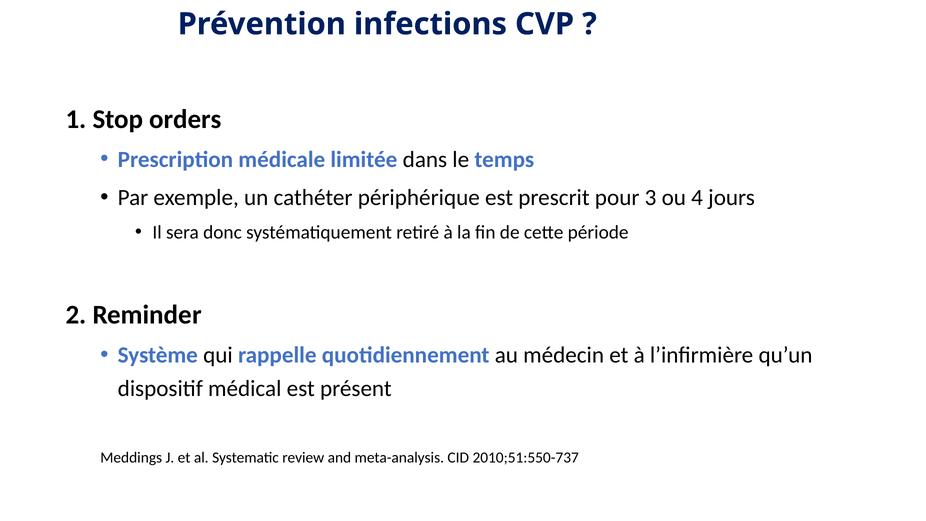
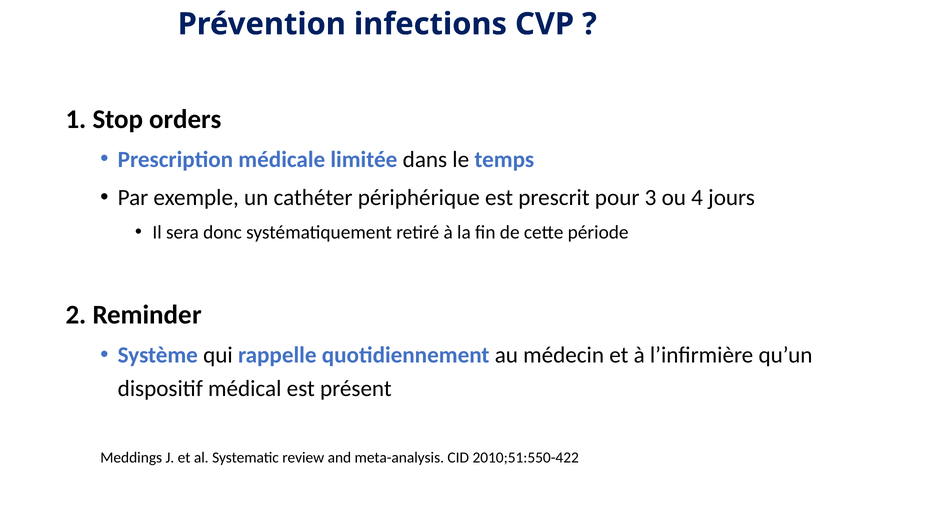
2010;51:550-737: 2010;51:550-737 -> 2010;51:550-422 (526, 458)
